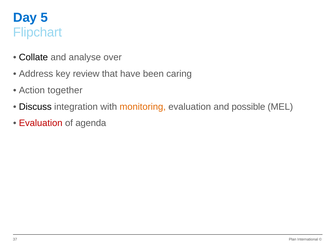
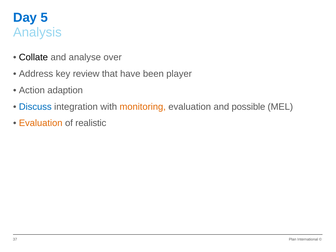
Flipchart: Flipchart -> Analysis (37, 32)
caring: caring -> player (179, 74)
together: together -> adaption (65, 90)
Discuss colour: black -> blue (35, 107)
Evaluation colour: red -> orange (41, 123)
agenda: agenda -> realistic (91, 123)
